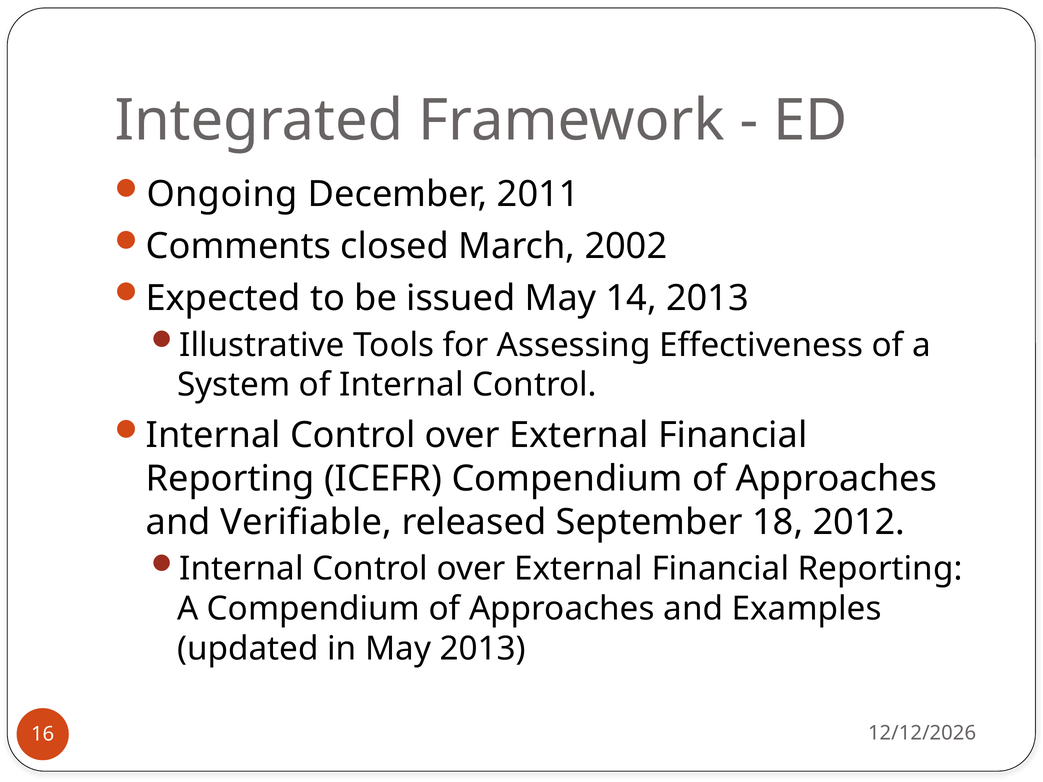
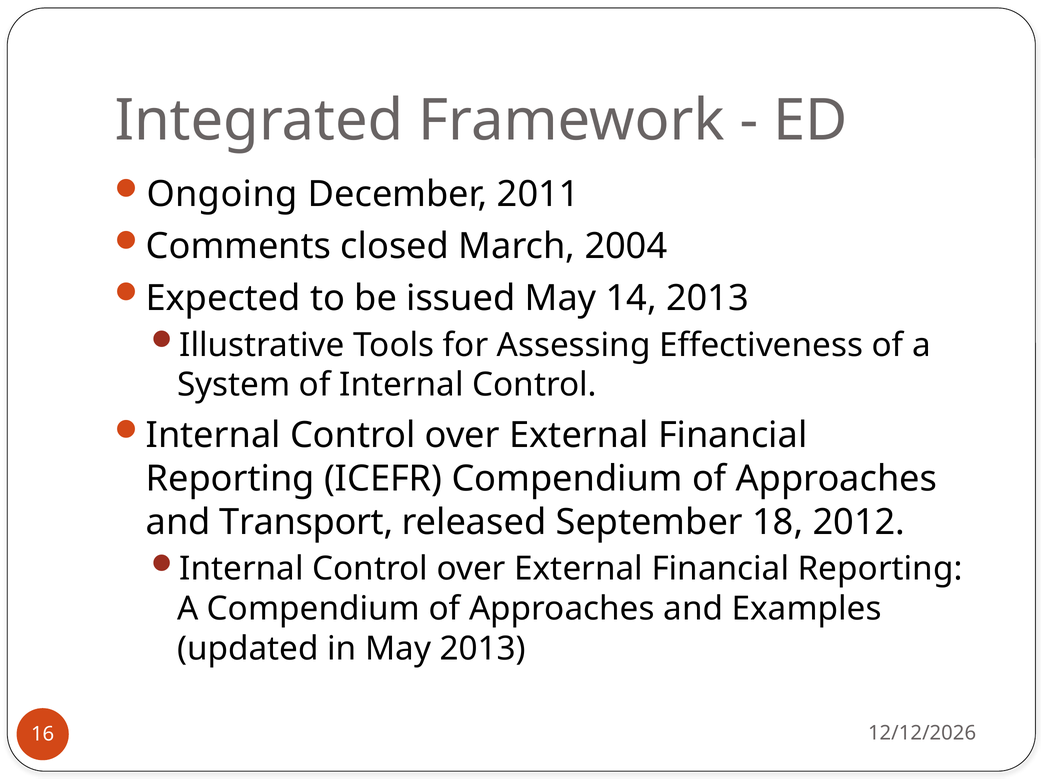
2002: 2002 -> 2004 (626, 246)
Verifiable: Verifiable -> Transport (306, 522)
